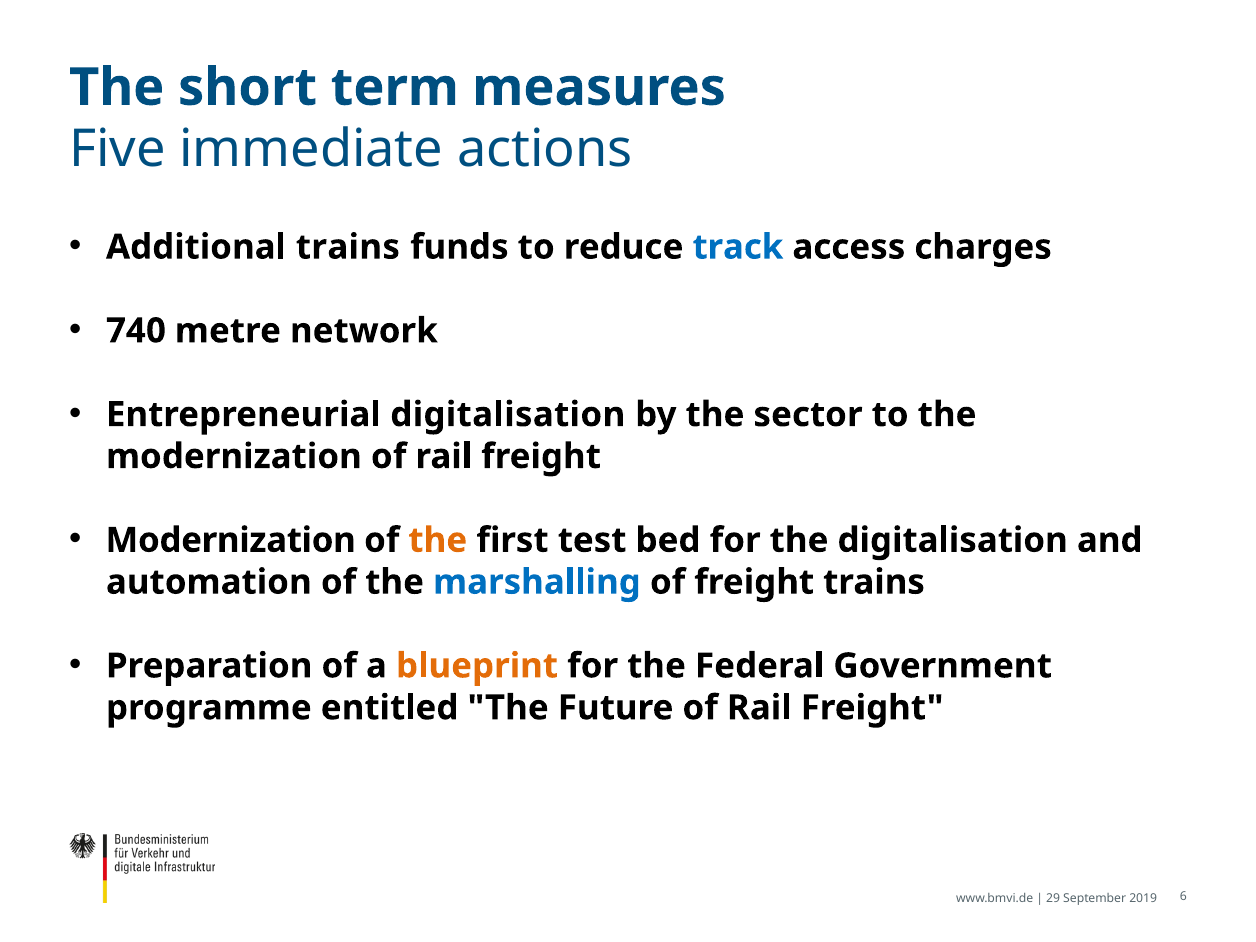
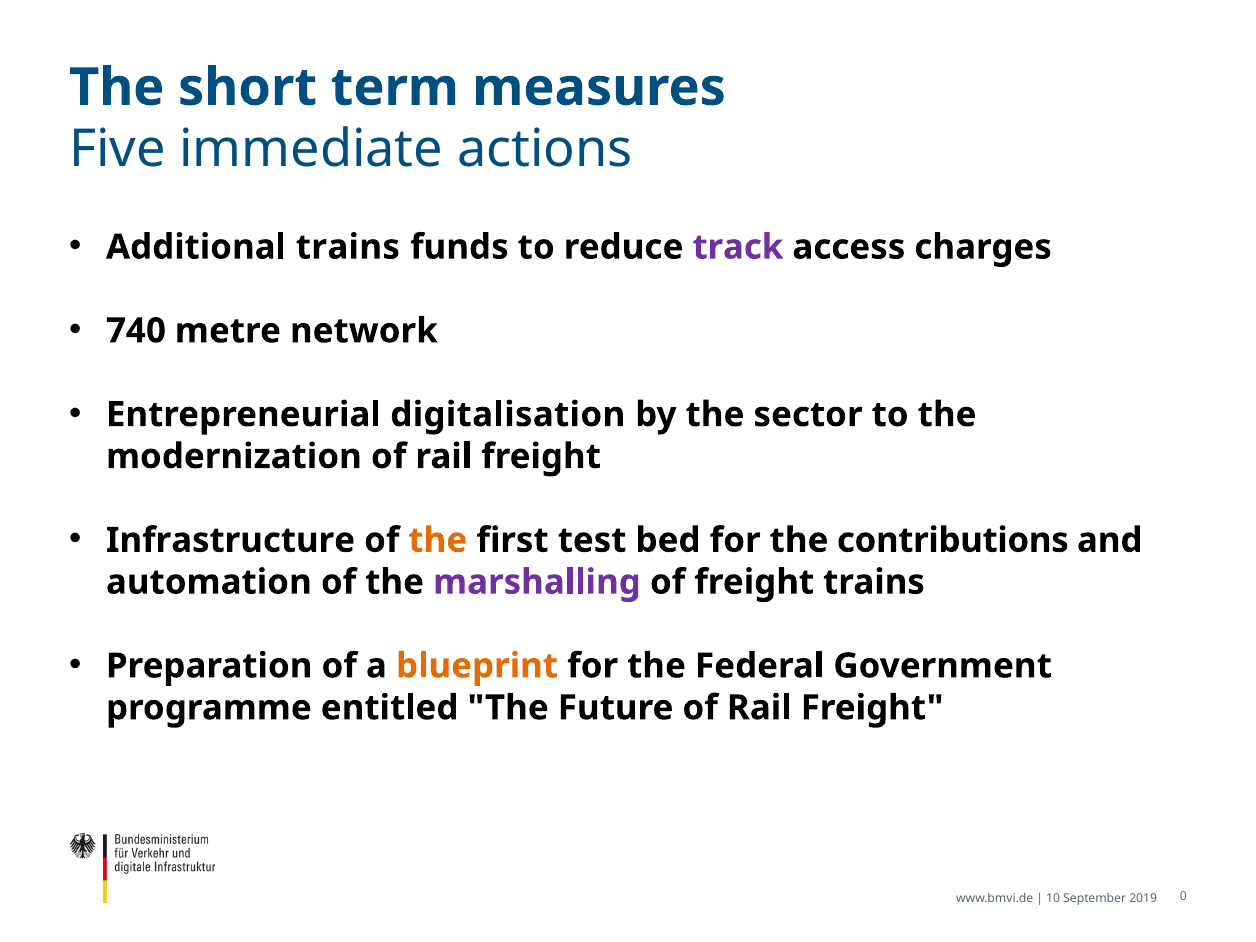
track colour: blue -> purple (738, 247)
Modernization: Modernization -> Infrastructure (230, 540)
the digitalisation: digitalisation -> contributions (953, 540)
marshalling colour: blue -> purple (537, 582)
29: 29 -> 10 (1053, 898)
6: 6 -> 0 (1183, 896)
